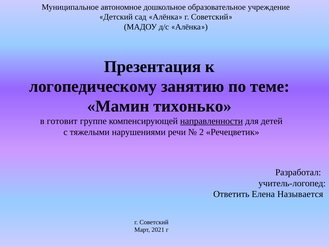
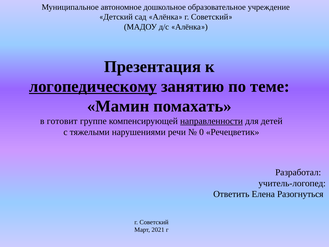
логопедическому underline: none -> present (93, 86)
тихонько: тихонько -> помахать (192, 106)
2: 2 -> 0 (201, 132)
Называется: Называется -> Разогнуться (300, 194)
